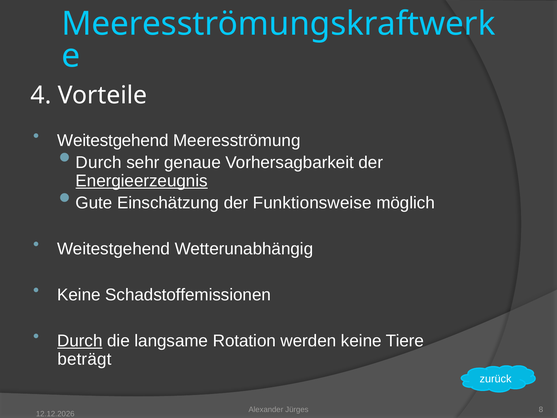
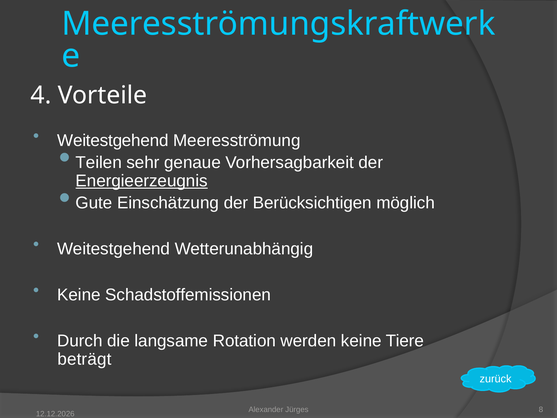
Durch: Durch -> Teilen (99, 162)
Funktionsweise: Funktionsweise -> Berücksichtigen (312, 203)
Durch underline: present -> none (80, 341)
